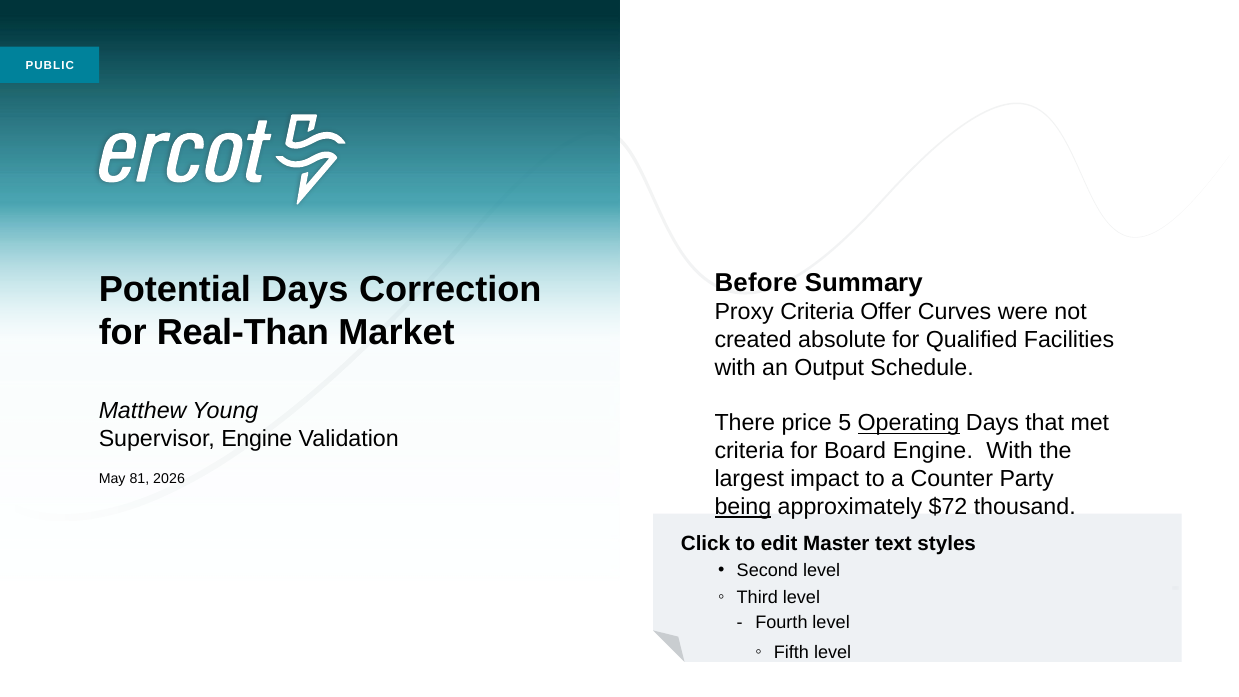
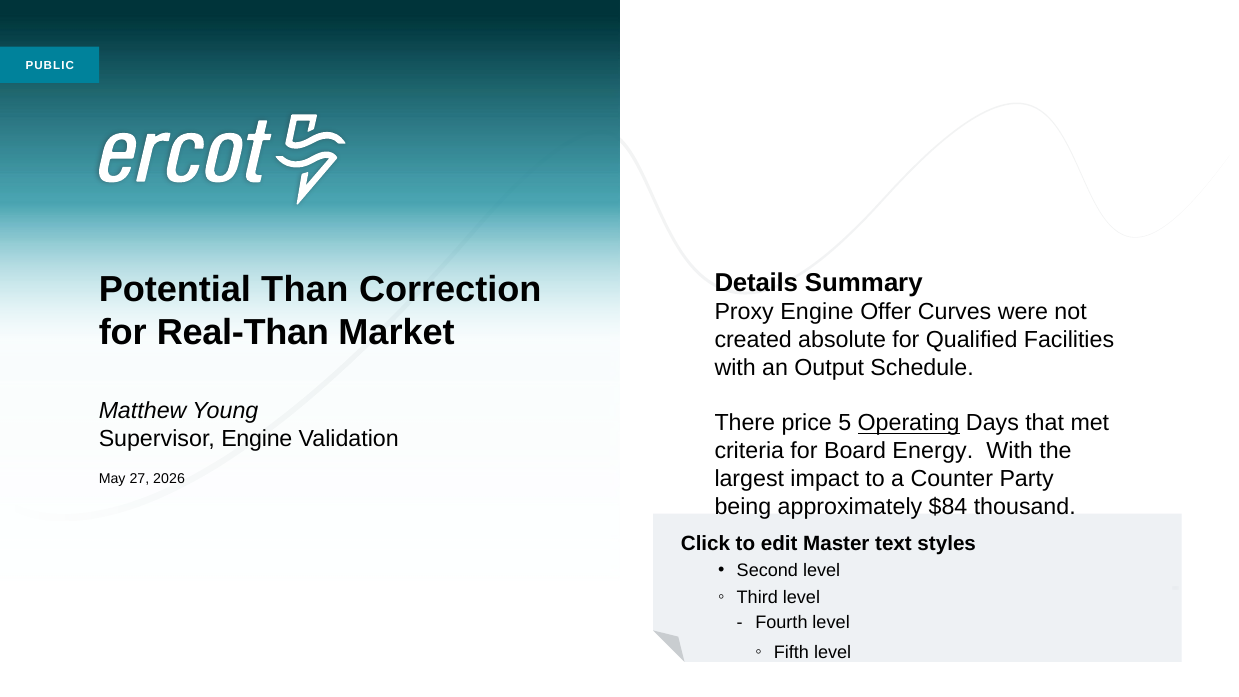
Before: Before -> Details (756, 282)
Potential Days: Days -> Than (305, 289)
Proxy Criteria: Criteria -> Engine (817, 312)
Board Engine: Engine -> Energy (933, 451)
81: 81 -> 27 (139, 479)
being underline: present -> none (743, 507)
$72: $72 -> $84 (948, 507)
